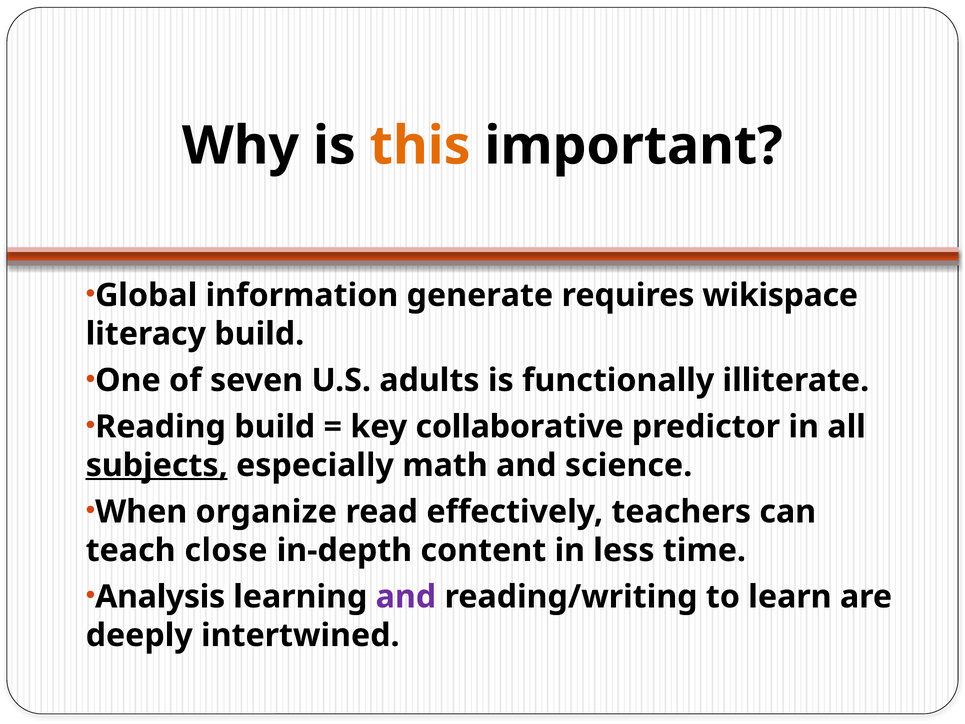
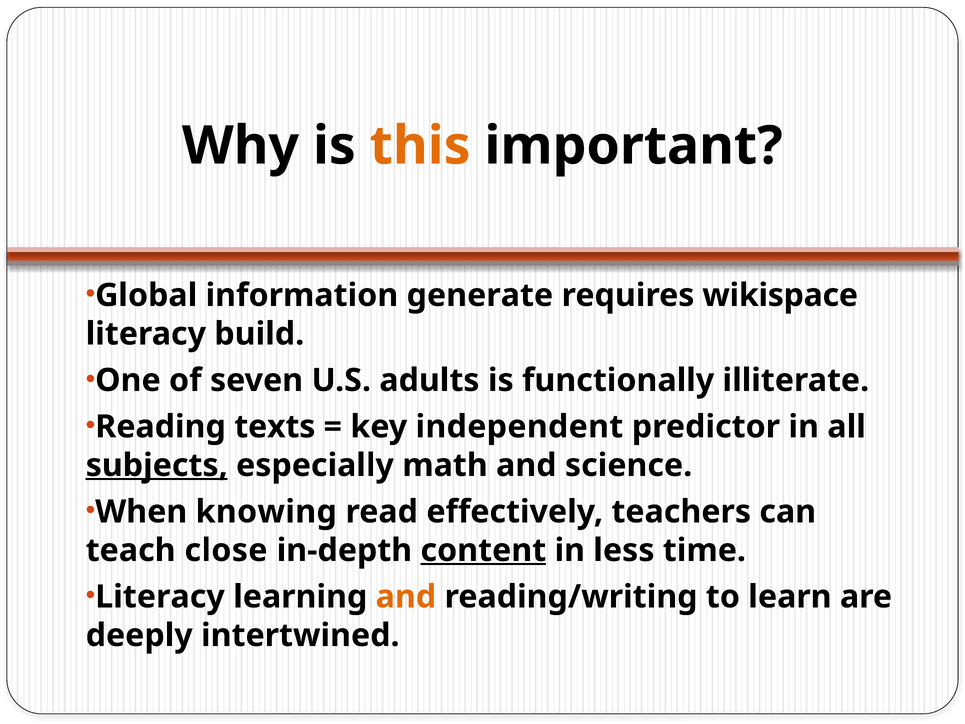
Reading build: build -> texts (275, 427)
collaborative: collaborative -> independent (519, 427)
organize: organize -> knowing (266, 512)
content underline: none -> present (483, 550)
Analysis: Analysis -> Literacy (160, 597)
and colour: purple -> orange (406, 597)
